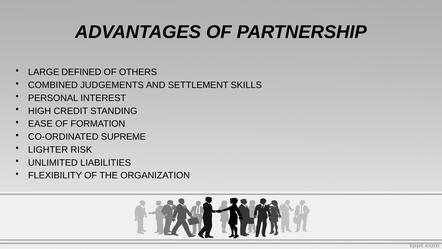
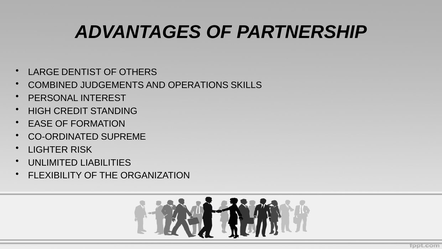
DEFINED: DEFINED -> DENTIST (81, 72)
SETTLEMENT: SETTLEMENT -> OPERATIONS (198, 85)
